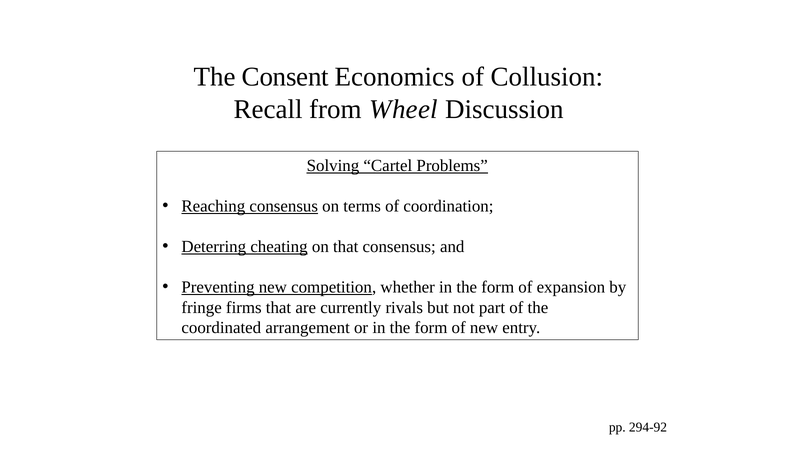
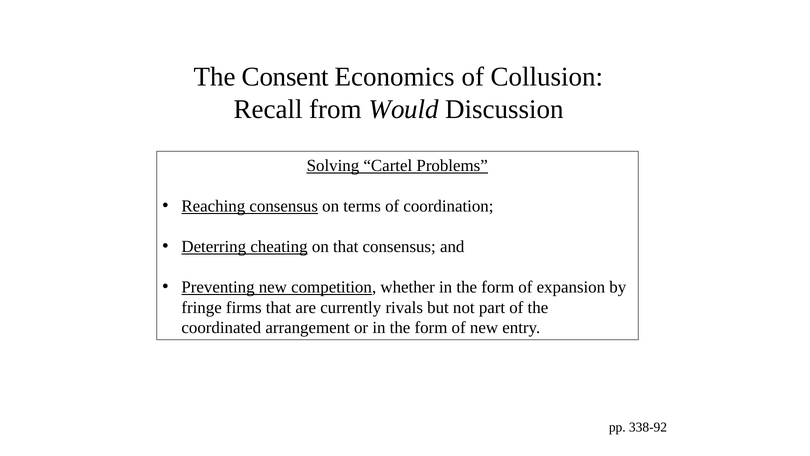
Wheel: Wheel -> Would (404, 109)
294-92: 294-92 -> 338-92 (648, 427)
